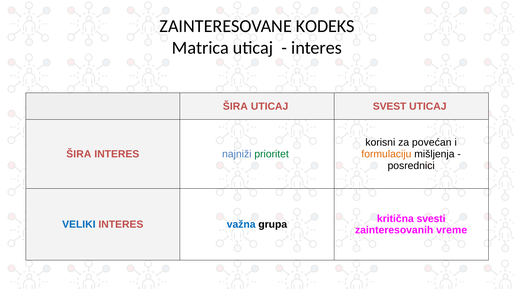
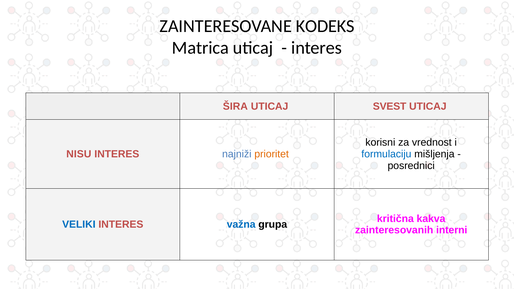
povećan: povećan -> vrednost (432, 143)
ŠIRA: ŠIRA -> NISU (79, 154)
prioritet colour: green -> orange (272, 154)
formulaciju colour: orange -> blue (386, 154)
svesti: svesti -> kakva (431, 219)
vreme: vreme -> interni (452, 230)
